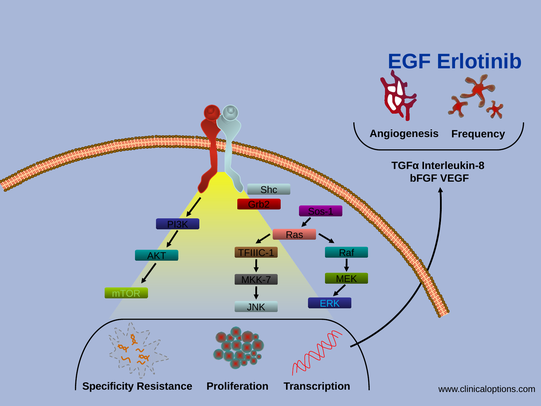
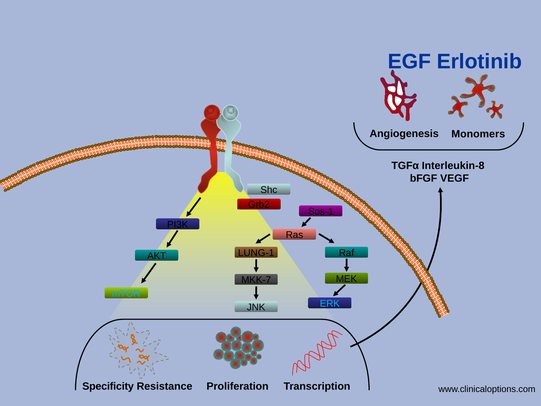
Frequency: Frequency -> Monomers (478, 134)
TFIIIC-1: TFIIIC-1 -> LUNG-1 (256, 253)
mTOR colour: light green -> light blue (126, 293)
